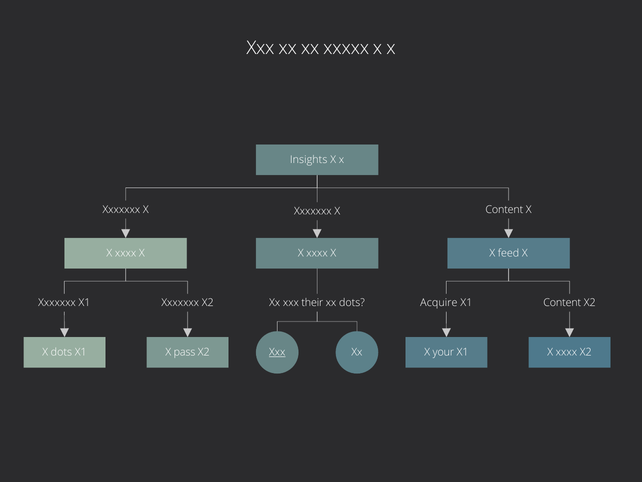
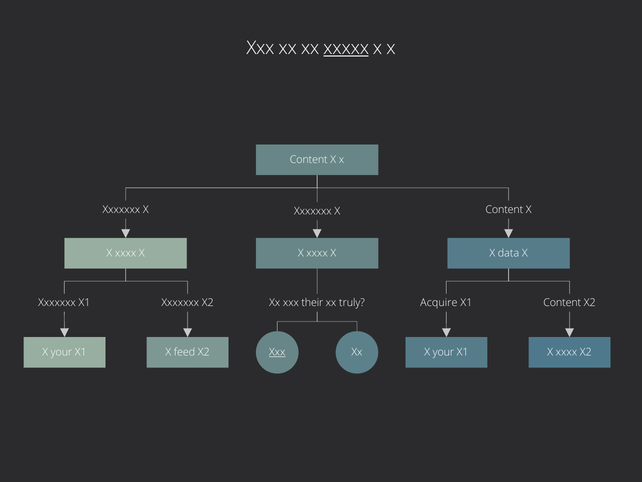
xxxxx underline: none -> present (346, 48)
Insights: Insights -> Content (309, 160)
feed: feed -> data (509, 253)
xx dots: dots -> truly (352, 302)
dots: dots -> your (61, 352)
pass: pass -> feed (184, 352)
